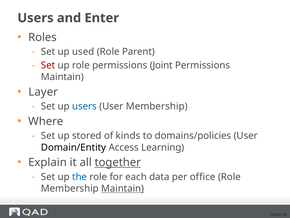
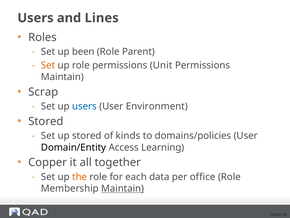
Enter: Enter -> Lines (102, 18)
used: used -> been (83, 52)
Set colour: red -> orange (48, 65)
Joint: Joint -> Unit (161, 65)
Layer: Layer -> Scrap (43, 92)
User Membership: Membership -> Environment (157, 106)
Where: Where -> Stored (46, 121)
Explain: Explain -> Copper (48, 162)
together underline: present -> none (118, 162)
the colour: blue -> orange (80, 176)
